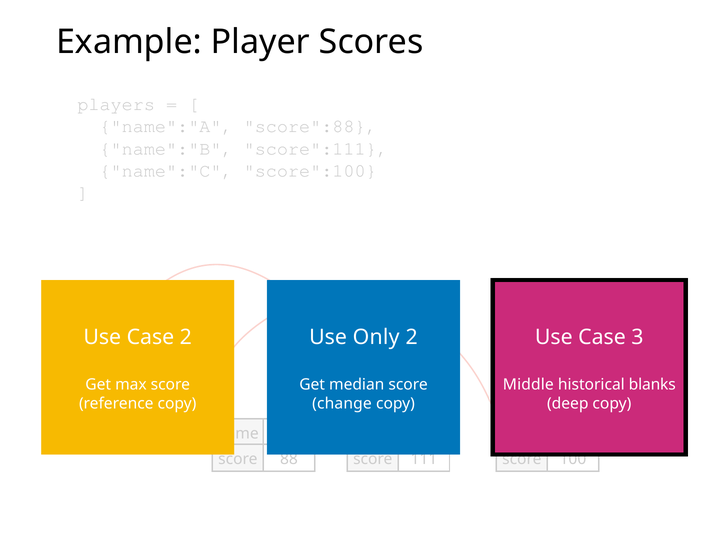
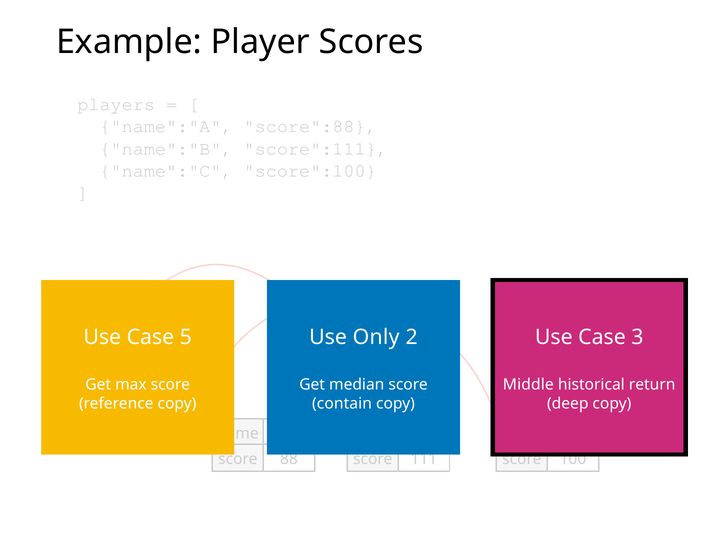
Case 2: 2 -> 5 (186, 337)
blanks: blanks -> return (652, 384)
change: change -> contain (342, 403)
